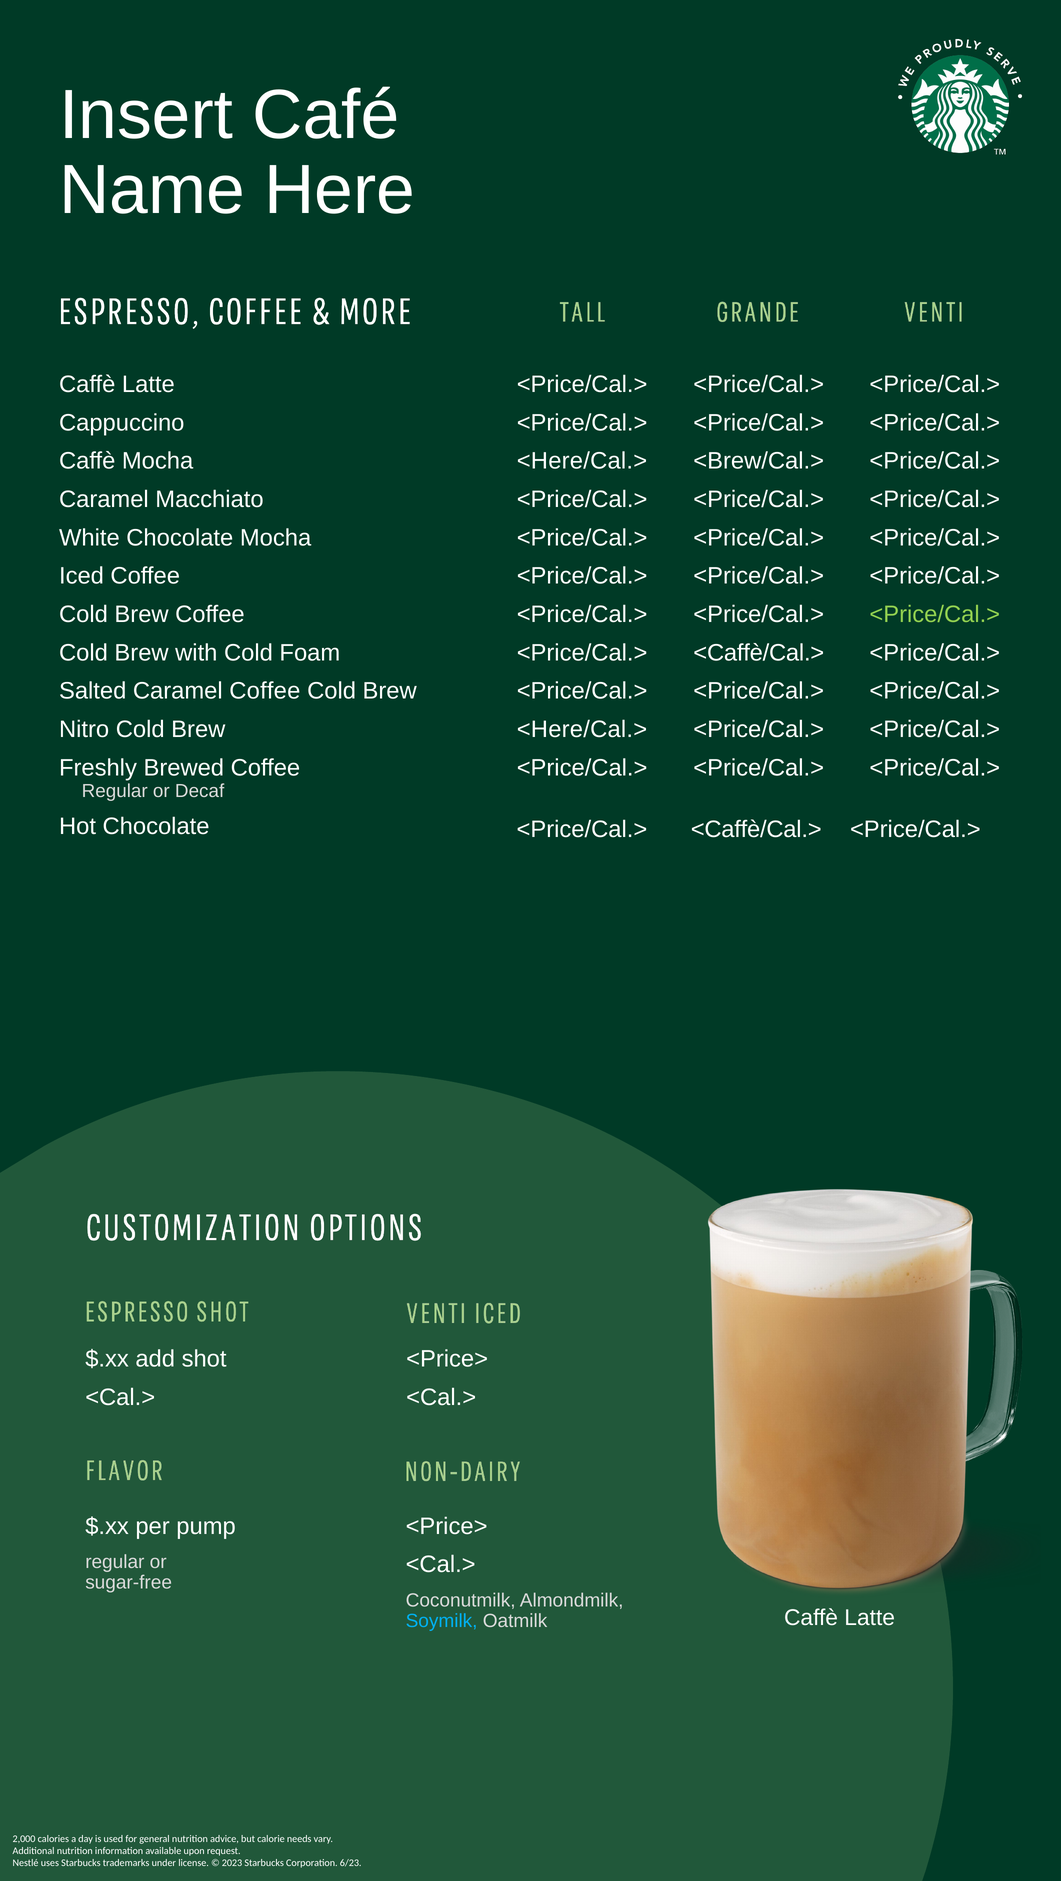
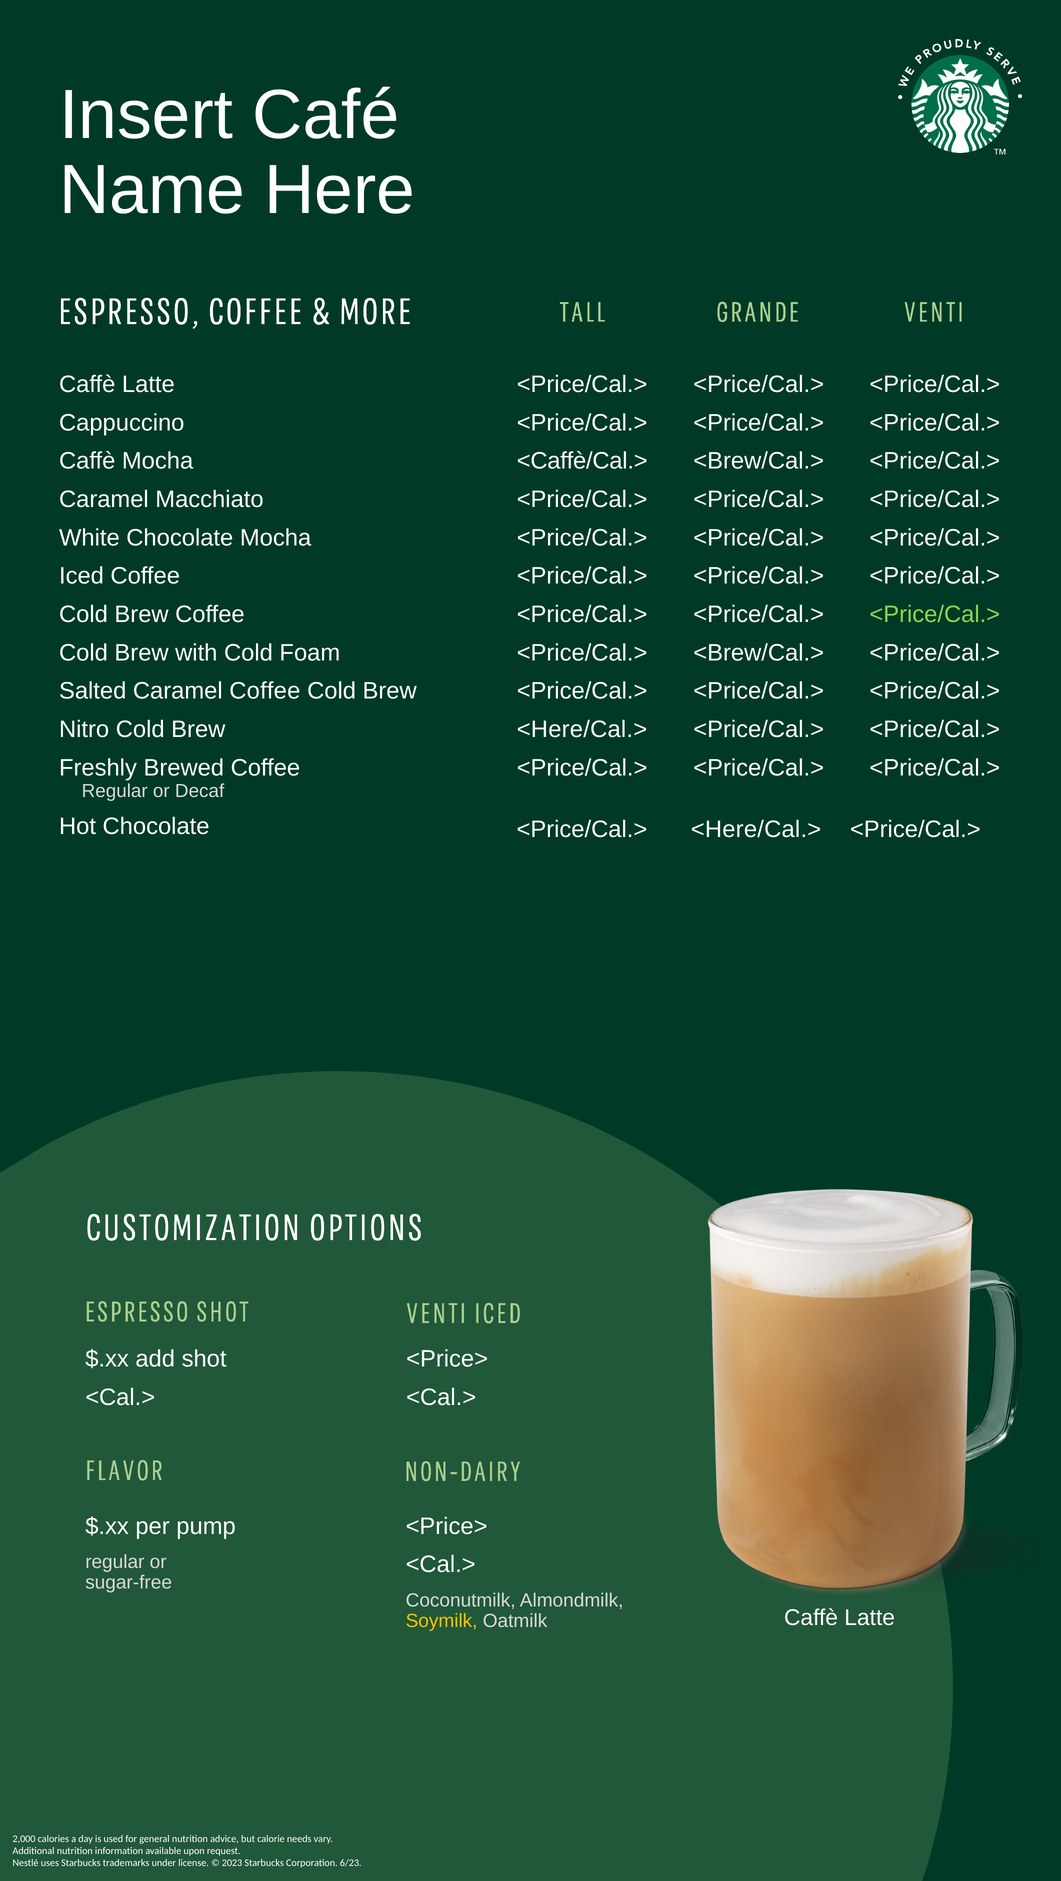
<Here/Cal.>: <Here/Cal.> -> <Caffè/Cal.> (582, 461)
<Caffè/Cal.>: <Caffè/Cal.> -> <Brew/Cal.> (759, 653)
<Caffè/Cal.>: <Caffè/Cal.> -> <Here/Cal.> (756, 829)
Soymilk colour: light blue -> yellow (442, 1621)
